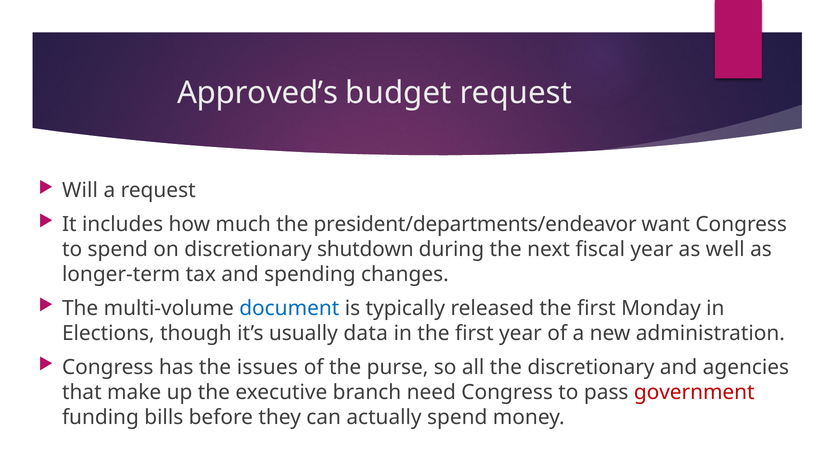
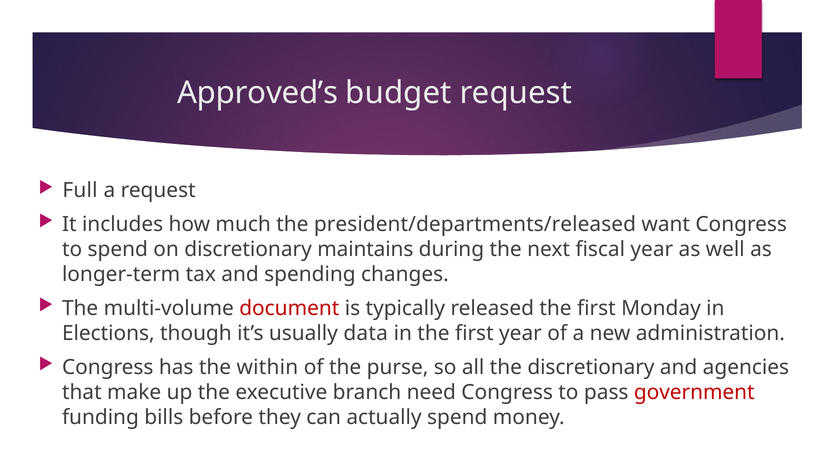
Will: Will -> Full (80, 190)
president/departments/endeavor: president/departments/endeavor -> president/departments/released (475, 224)
shutdown: shutdown -> maintains (365, 249)
document colour: blue -> red (289, 308)
issues: issues -> within (267, 367)
